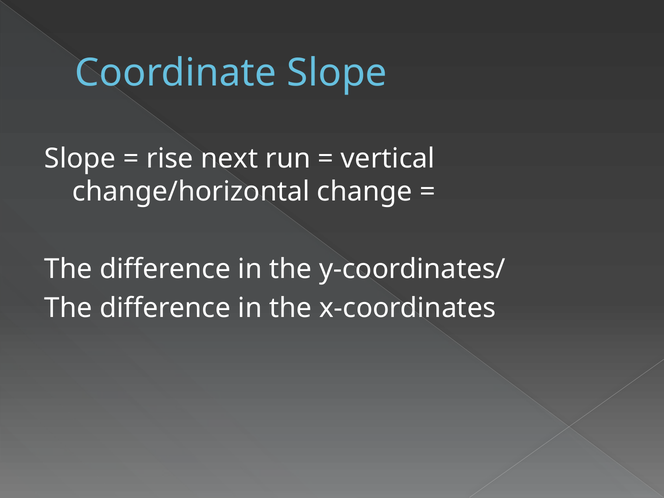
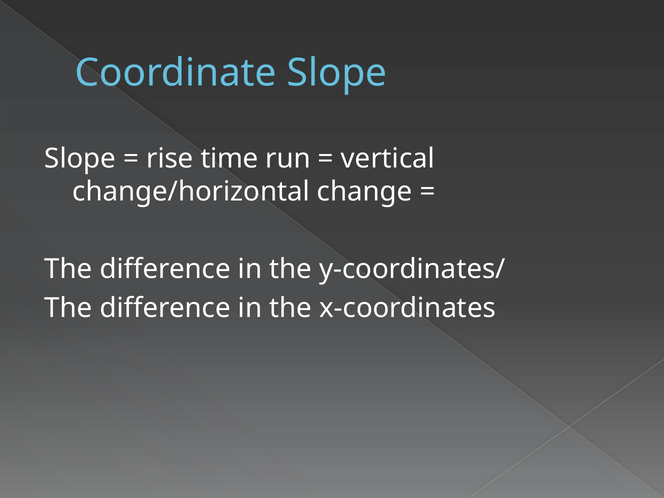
next: next -> time (229, 159)
